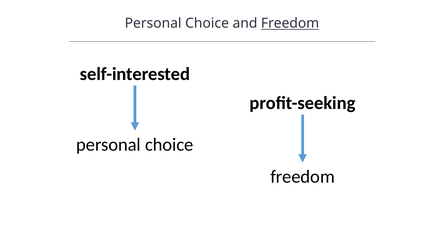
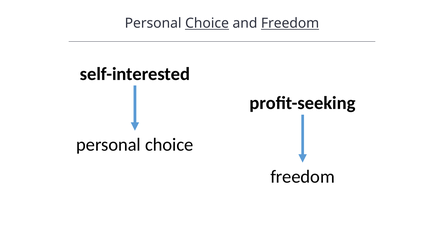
Choice underline: none -> present (207, 23)
